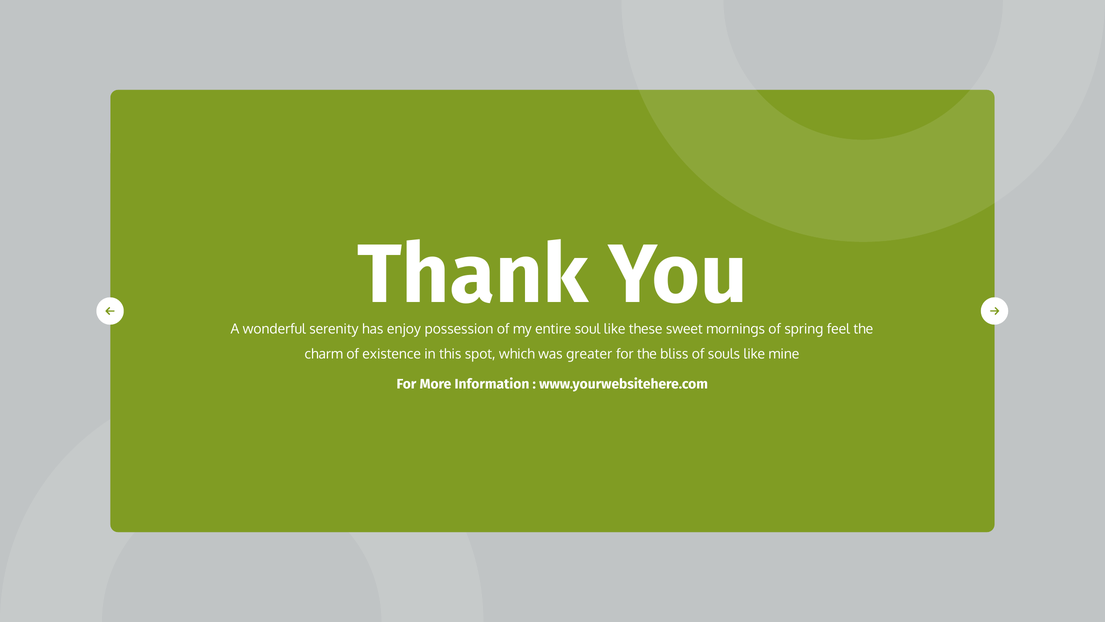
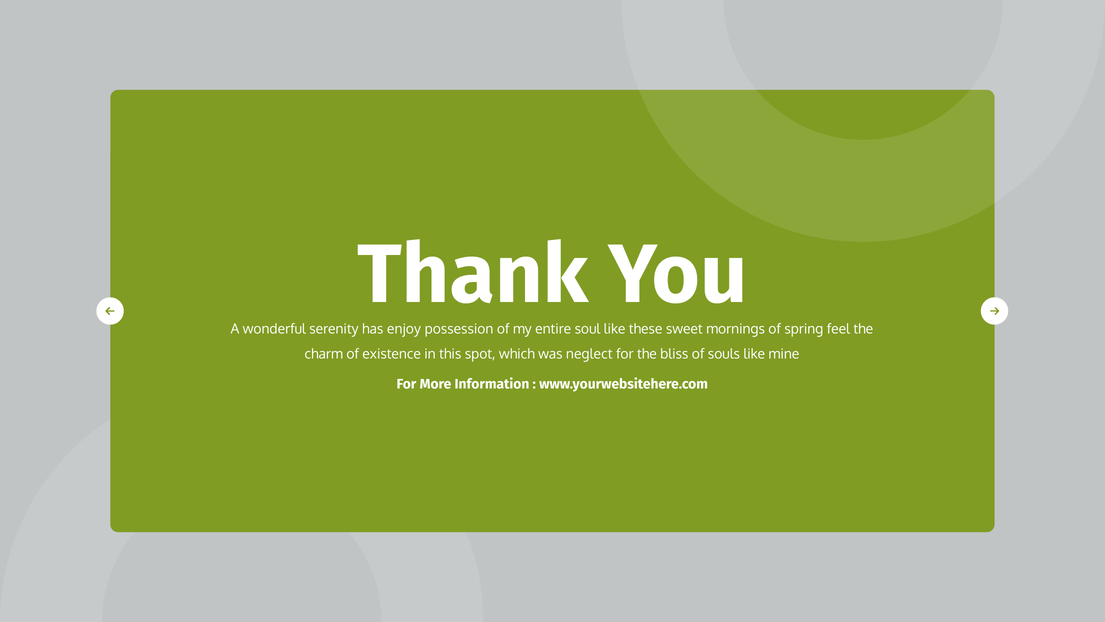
greater: greater -> neglect (589, 354)
